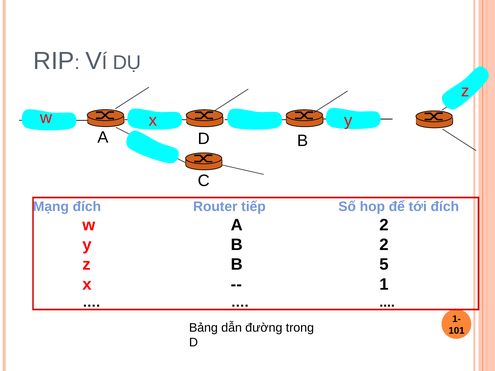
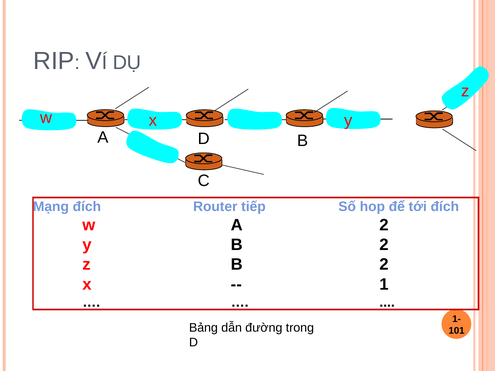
z B 5: 5 -> 2 (384, 265)
